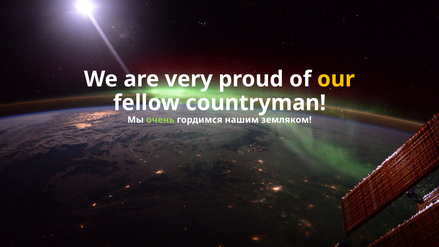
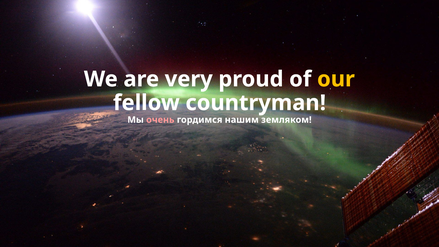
очень colour: light green -> pink (160, 120)
